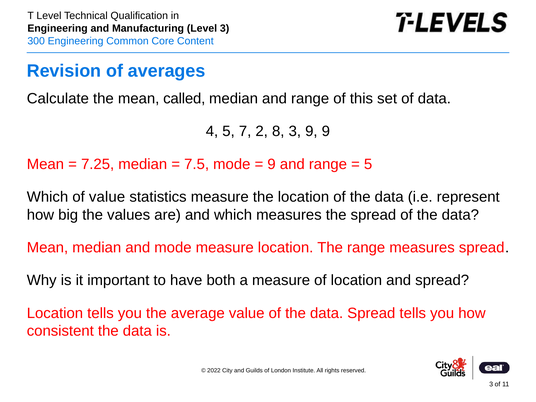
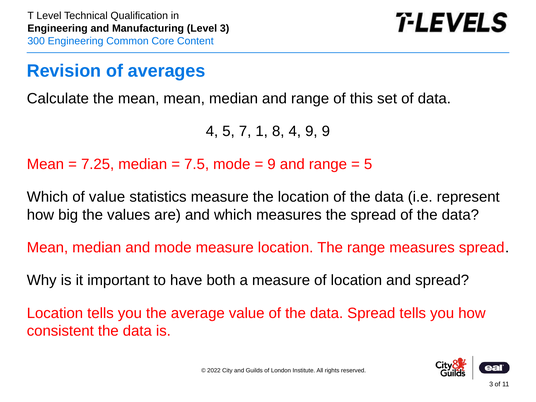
mean called: called -> mean (184, 99)
2: 2 -> 1 (262, 131)
8 3: 3 -> 4 (295, 131)
